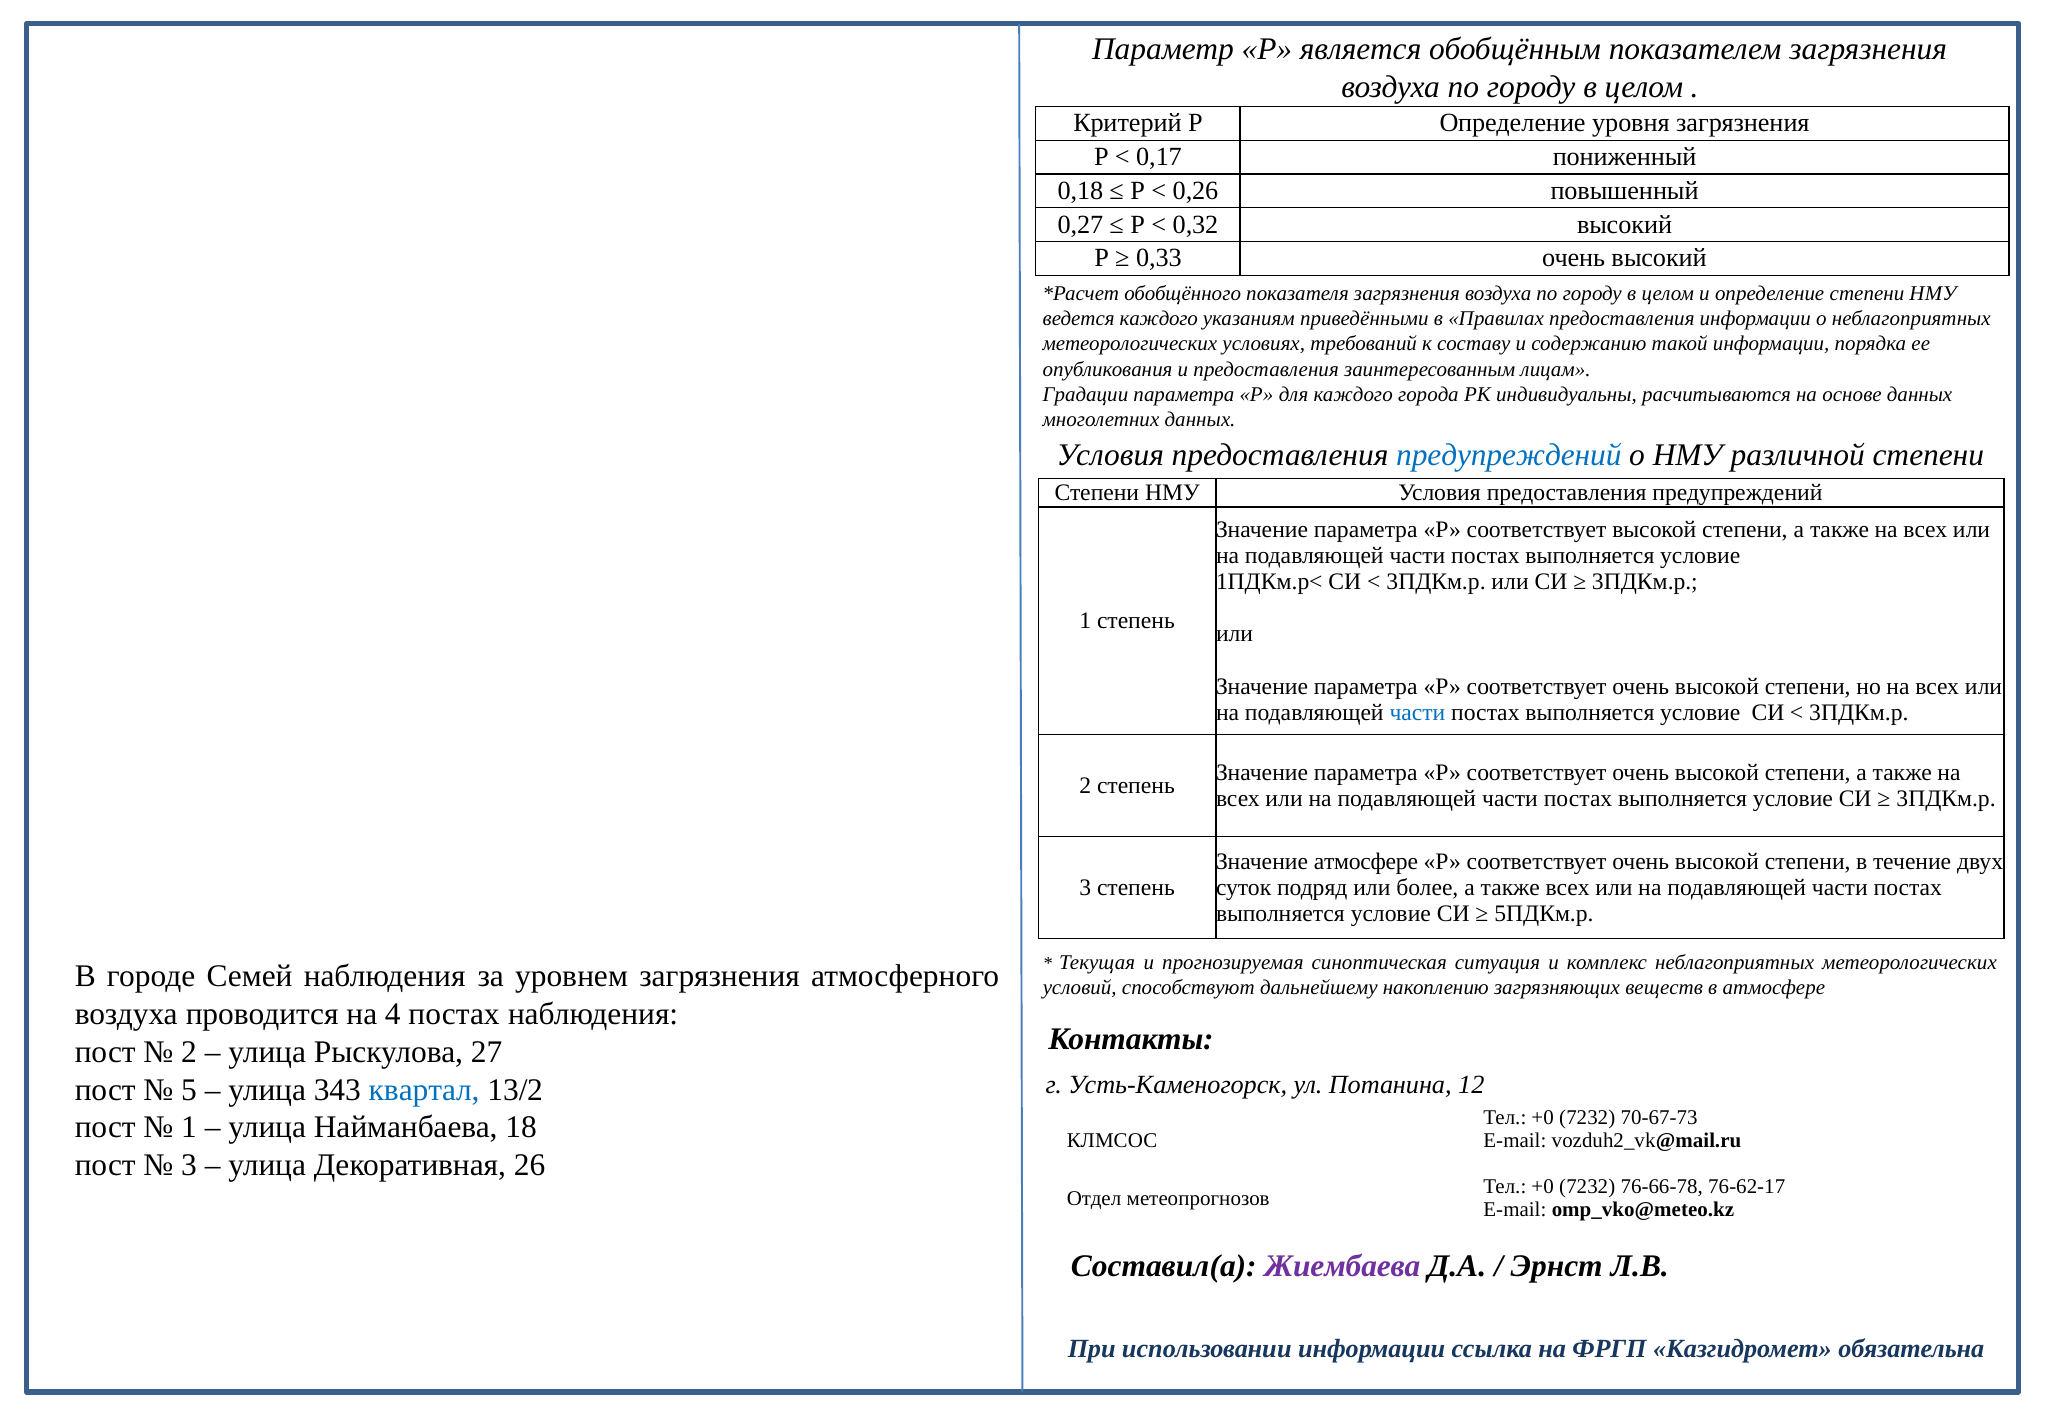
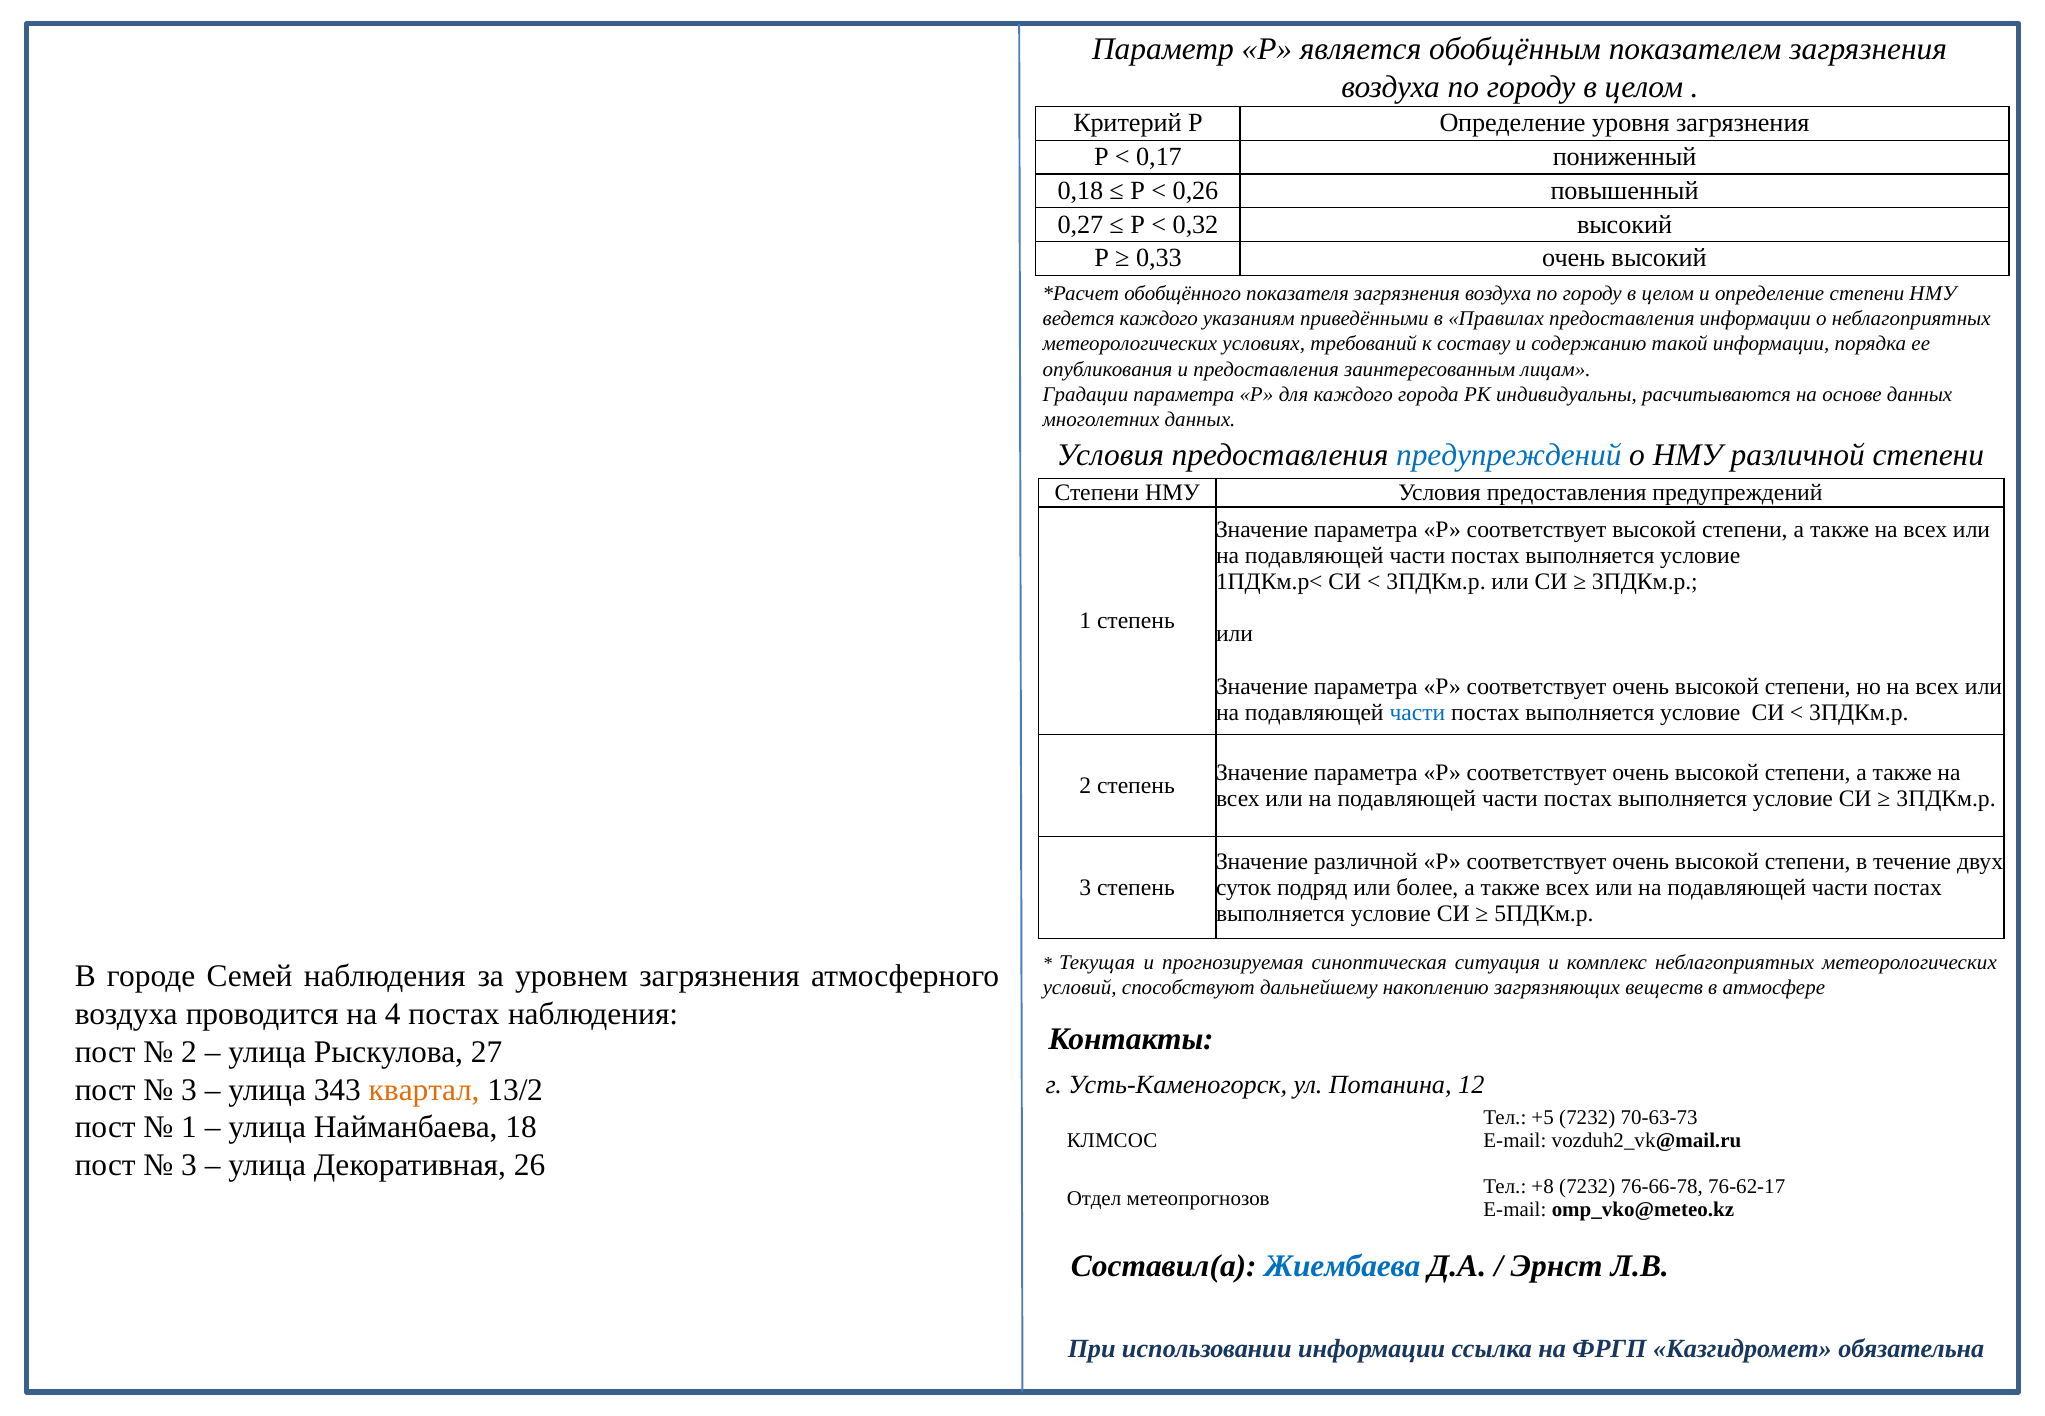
Значение атмосфере: атмосфере -> различной (1366, 862)
5: 5 -> 3 (189, 1090)
квартал colour: blue -> orange (424, 1090)
+0: +0 -> +5 (1543, 1117)
70-67-73: 70-67-73 -> 70-63-73 (1659, 1117)
+0: +0 -> +8 (1543, 1186)
Жиембаева colour: purple -> blue (1342, 1266)
